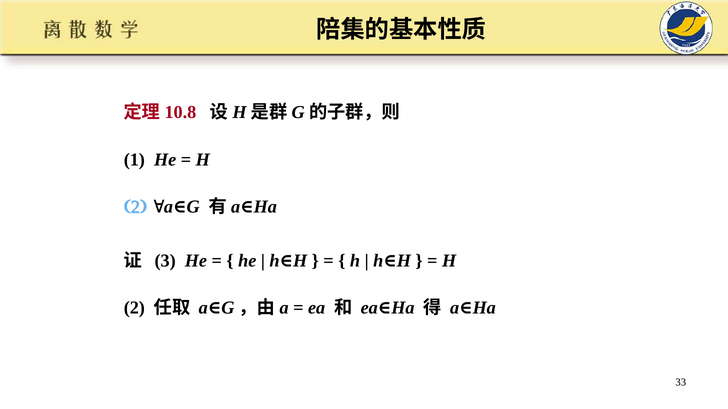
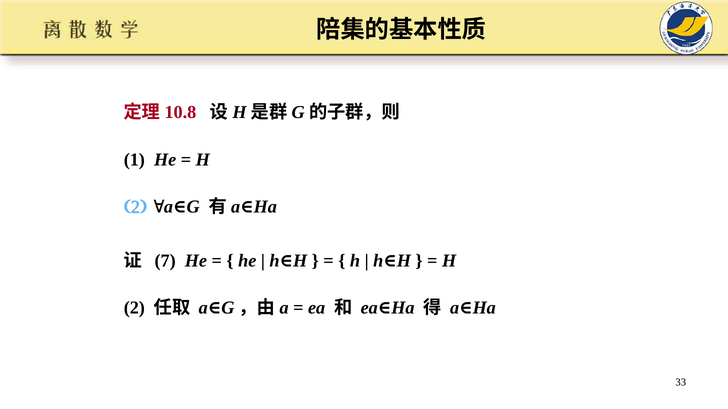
3: 3 -> 7 (165, 261)
